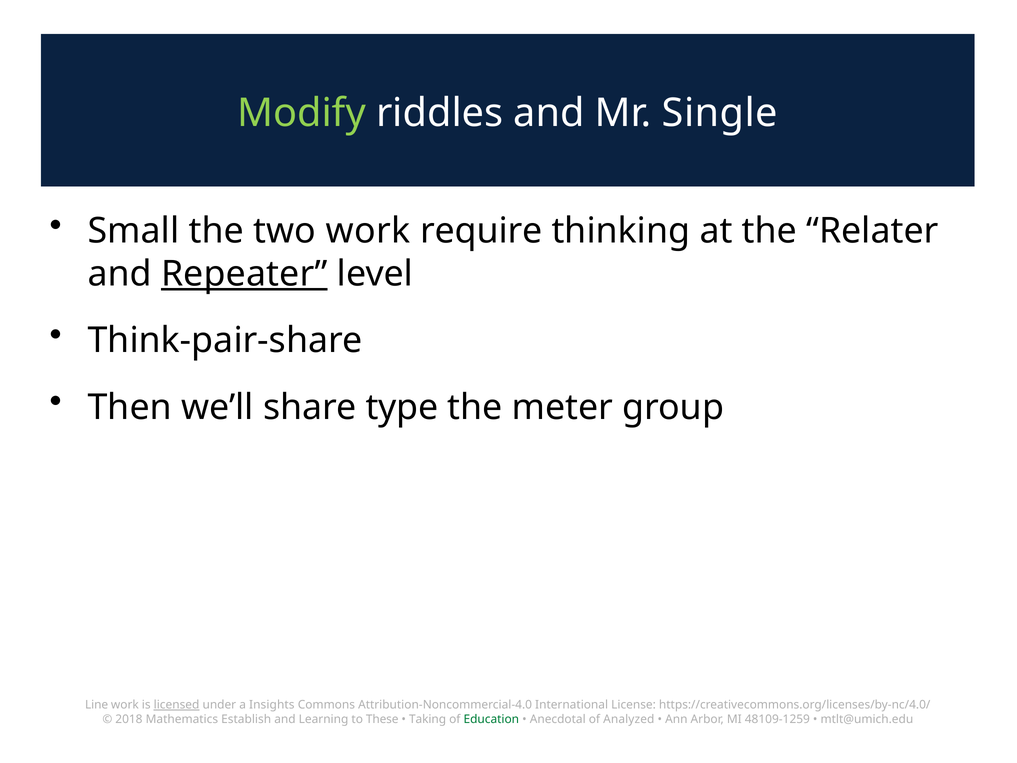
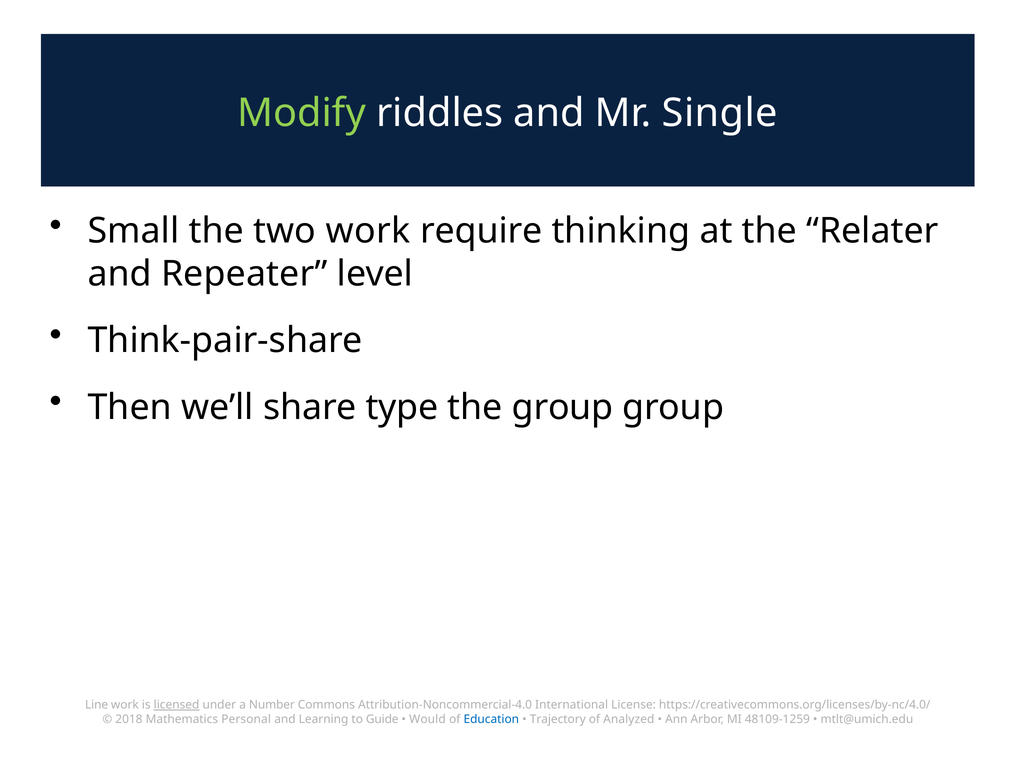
Repeater underline: present -> none (244, 274)
the meter: meter -> group (563, 407)
Insights: Insights -> Number (272, 705)
Establish: Establish -> Personal (246, 719)
These: These -> Guide (382, 719)
Taking: Taking -> Would (427, 719)
Education colour: green -> blue (491, 719)
Anecdotal: Anecdotal -> Trajectory (558, 719)
